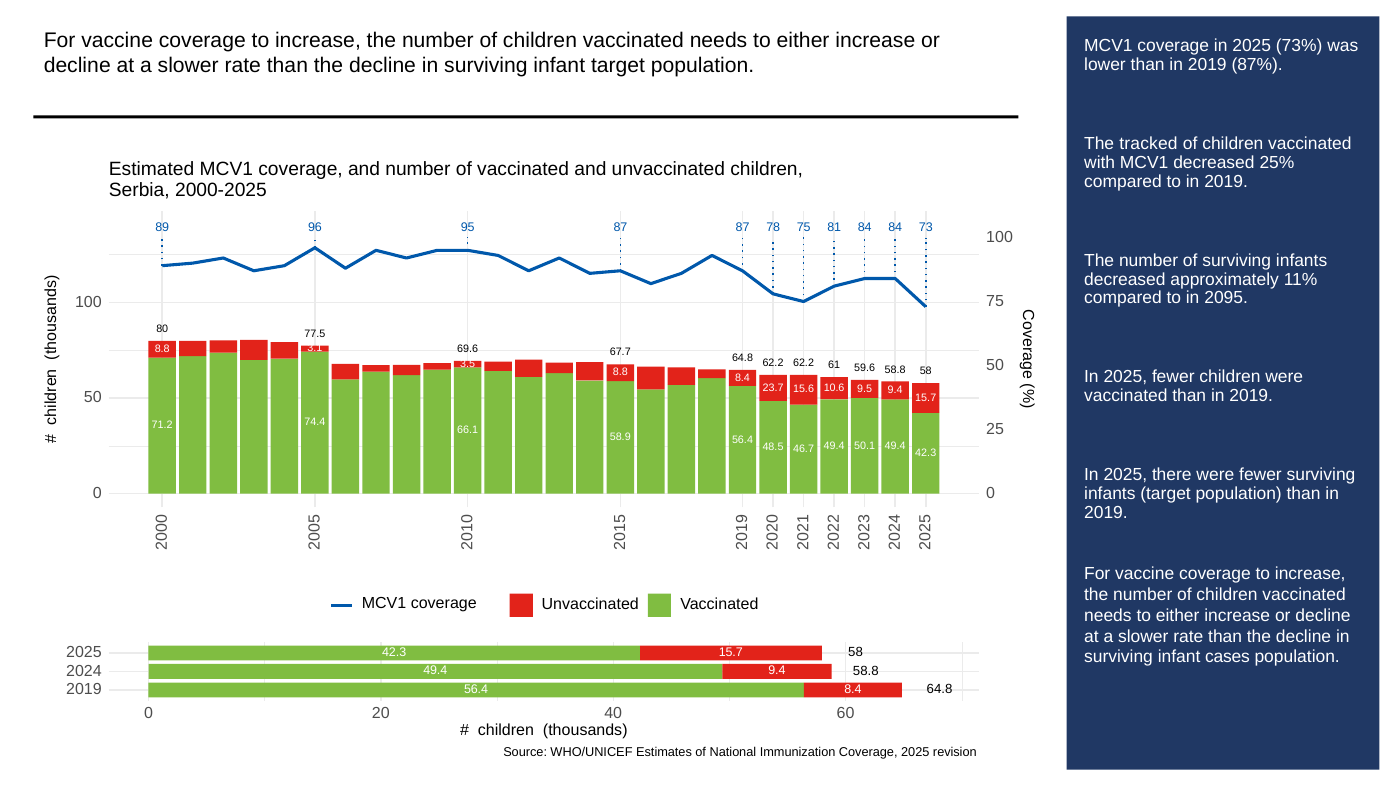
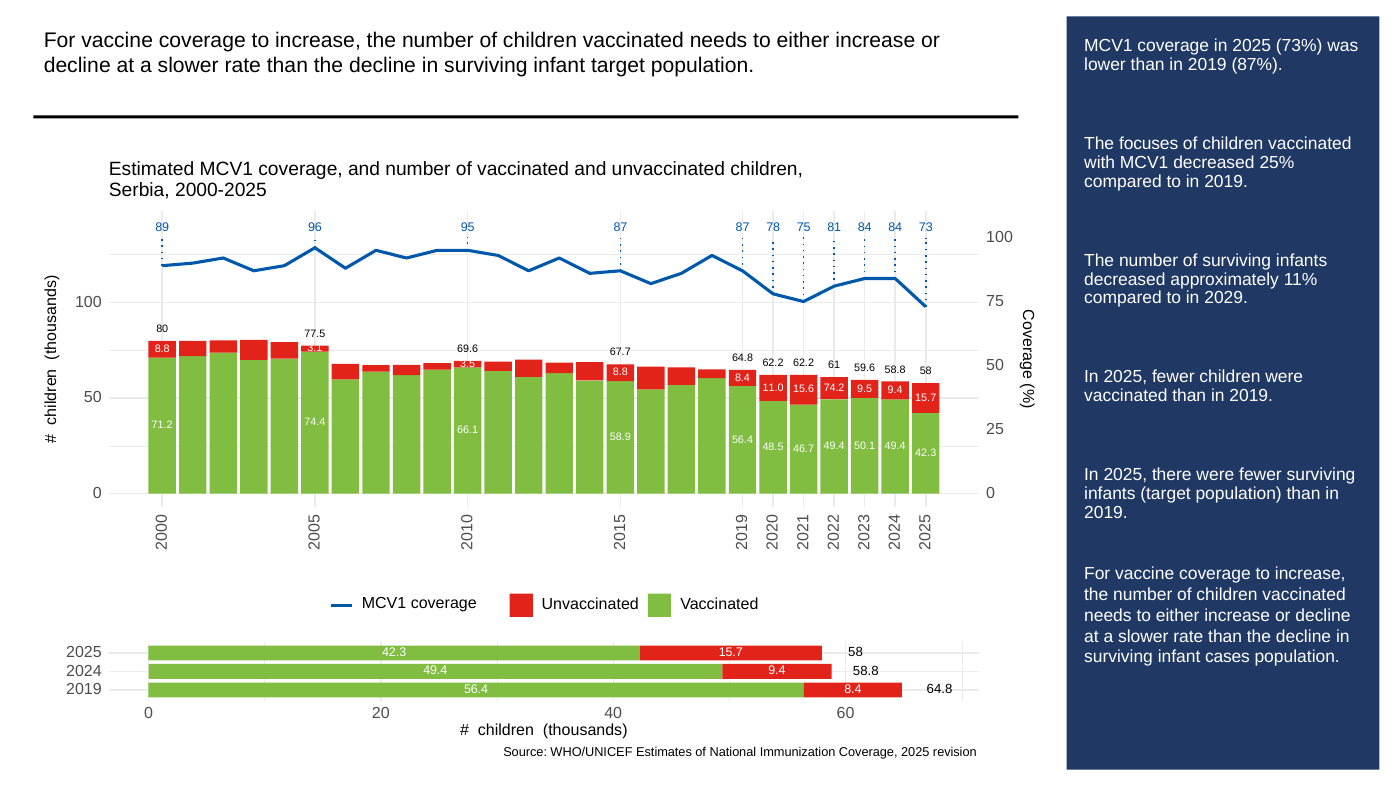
tracked: tracked -> focuses (1149, 144)
2095: 2095 -> 2029 (1226, 298)
23.7: 23.7 -> 11.0 (773, 387)
10.6: 10.6 -> 74.2 (834, 388)
